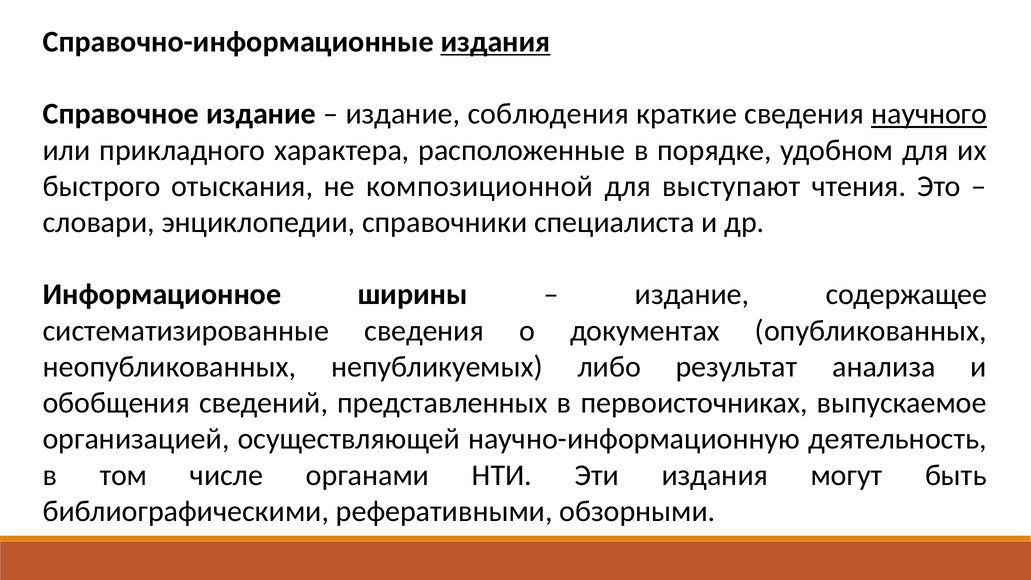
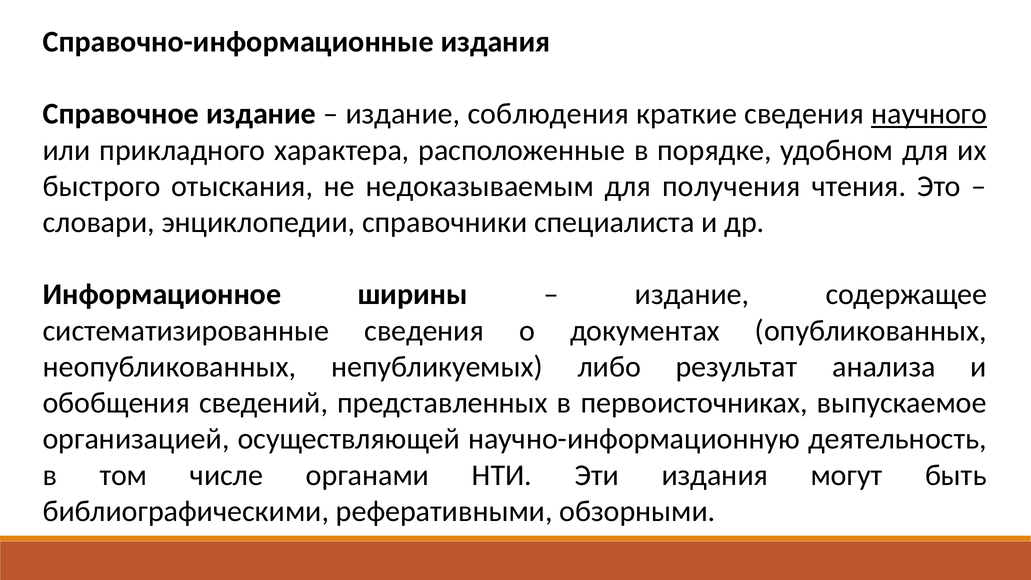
издания underline: present -> none (495, 42)
композиционной: композиционной -> недоказываемым (480, 186)
выступают: выступают -> получения (731, 186)
